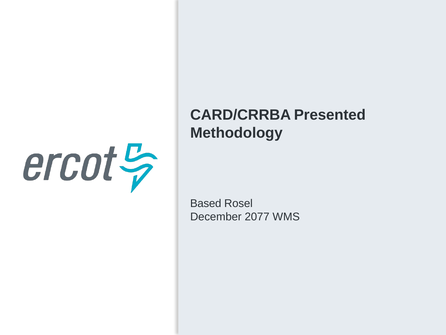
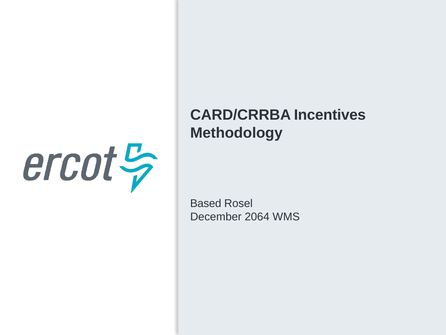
Presented: Presented -> Incentives (330, 115)
2077: 2077 -> 2064 (257, 216)
